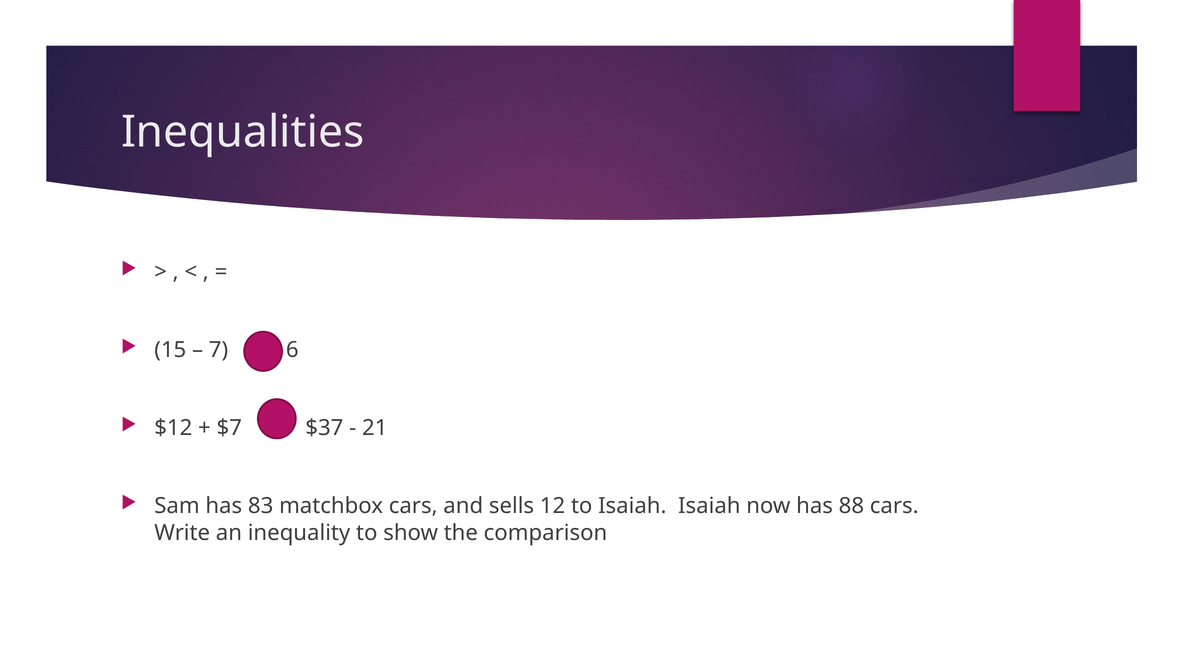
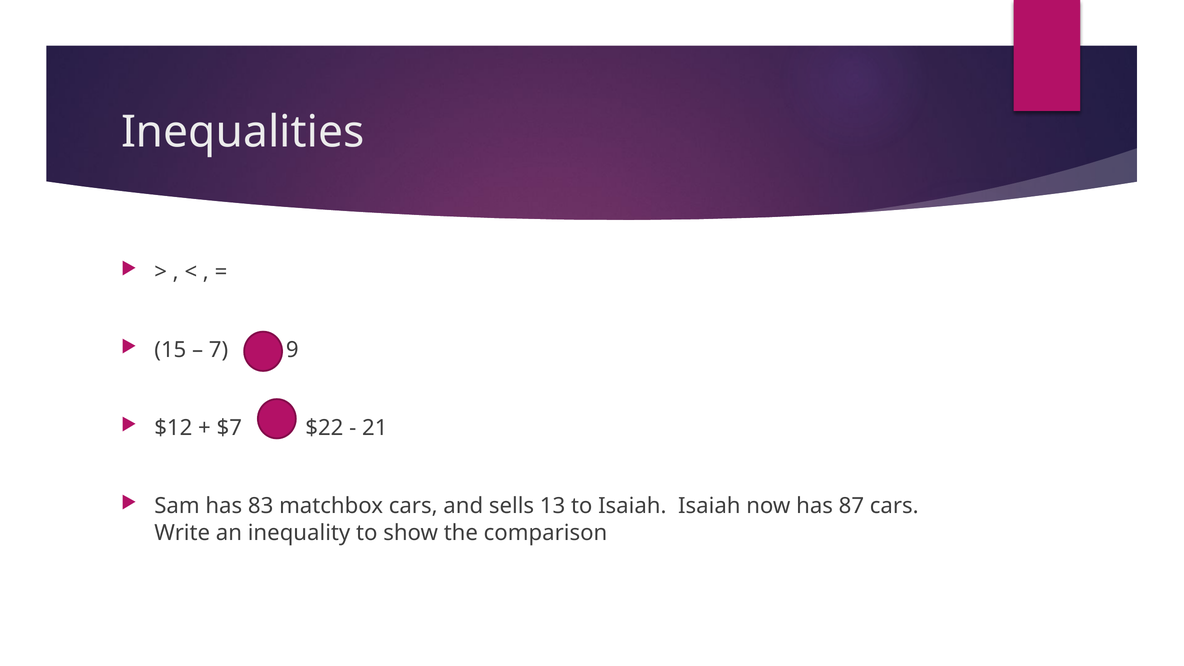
6: 6 -> 9 (292, 350)
$37: $37 -> $22 (324, 428)
12: 12 -> 13 (553, 506)
88: 88 -> 87 (851, 506)
